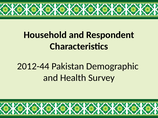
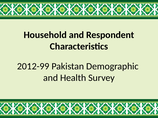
2012-44: 2012-44 -> 2012-99 (33, 66)
